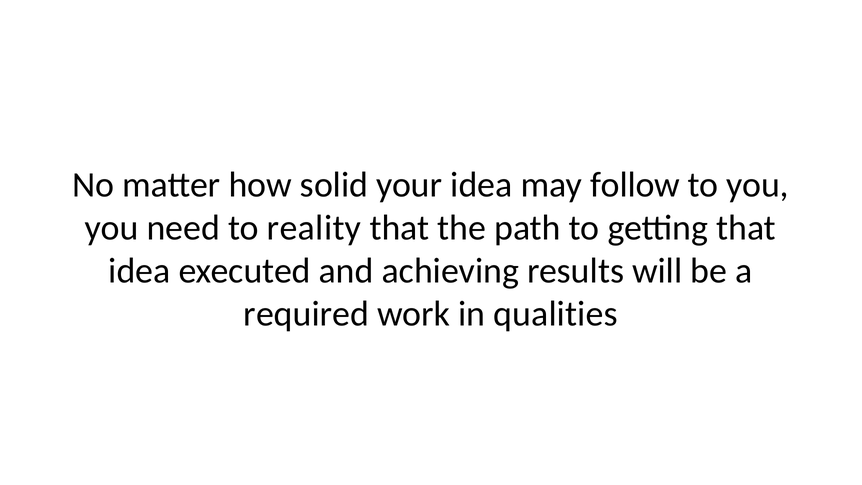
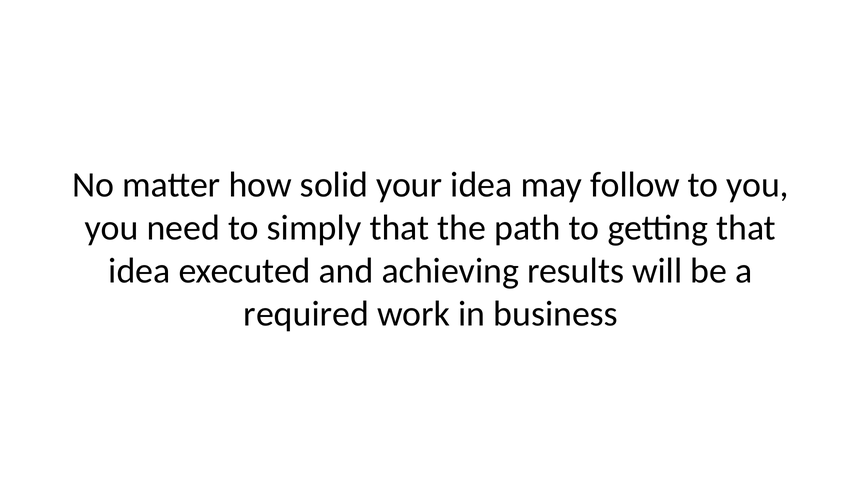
reality: reality -> simply (314, 228)
qualities: qualities -> business (556, 314)
